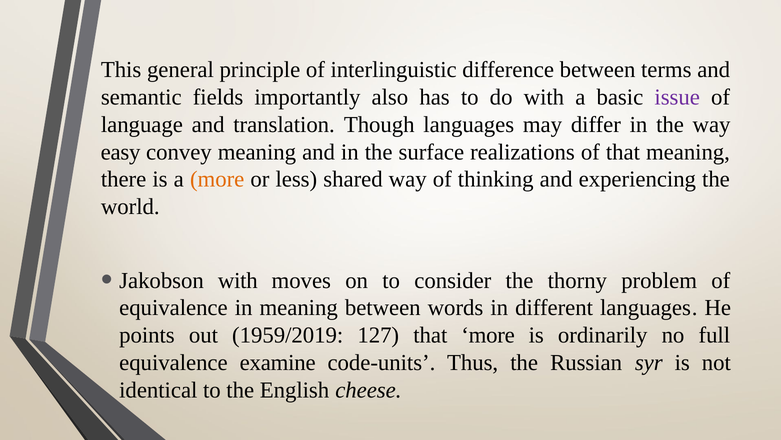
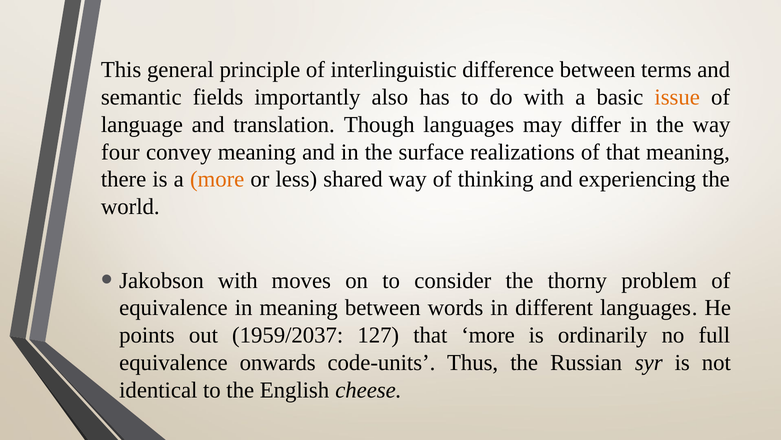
issue colour: purple -> orange (677, 97)
easy: easy -> four (120, 152)
1959/2019: 1959/2019 -> 1959/2037 (288, 335)
examine: examine -> onwards (278, 362)
